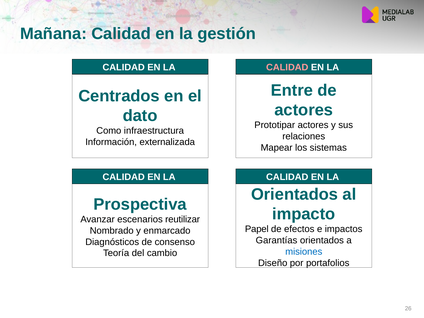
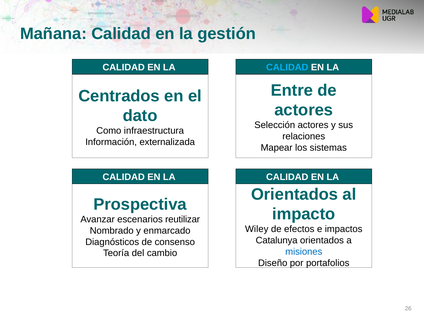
CALIDAD colour: pink -> light blue (287, 67)
Prototipar: Prototipar -> Selección (275, 125)
Papel: Papel -> Wiley (257, 229)
Garantías: Garantías -> Catalunya (277, 240)
